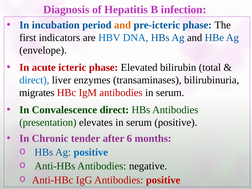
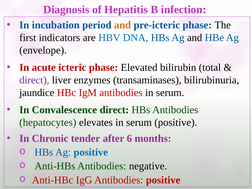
direct colour: blue -> purple (34, 80)
migrates: migrates -> jaundice (37, 93)
presentation: presentation -> hepatocytes (48, 122)
